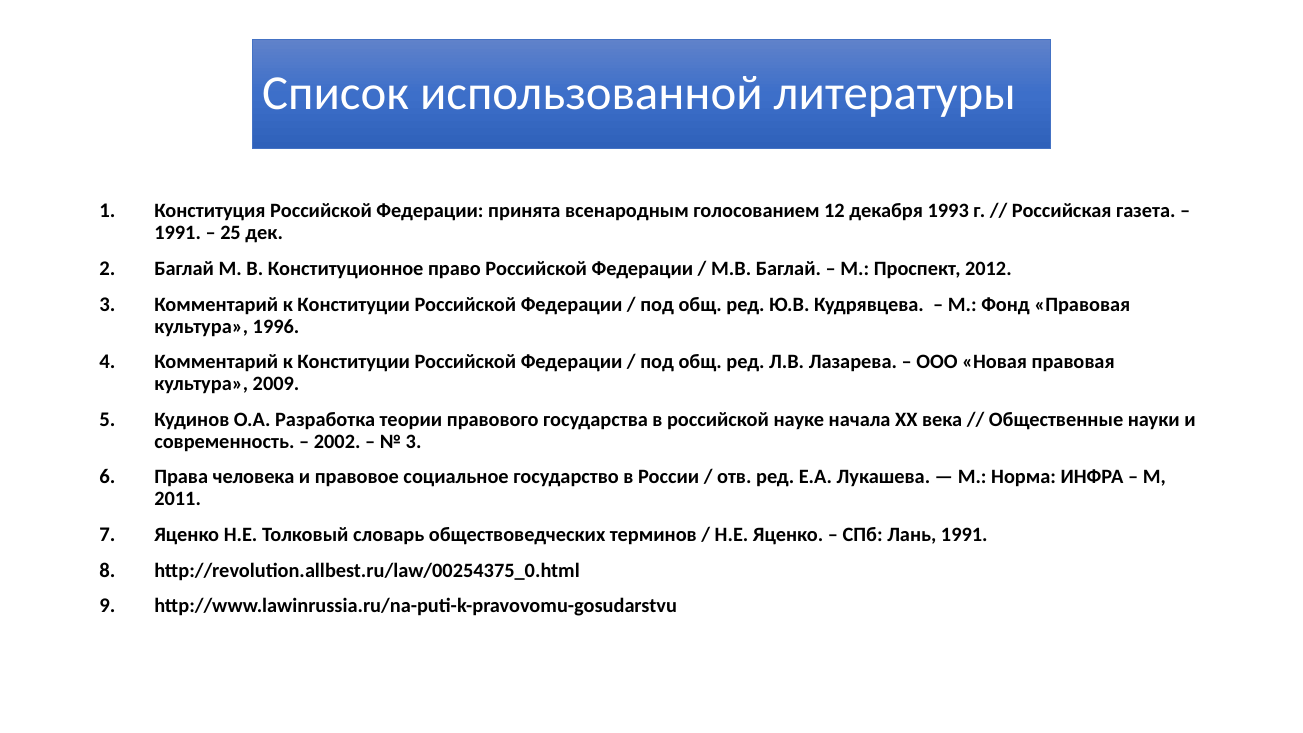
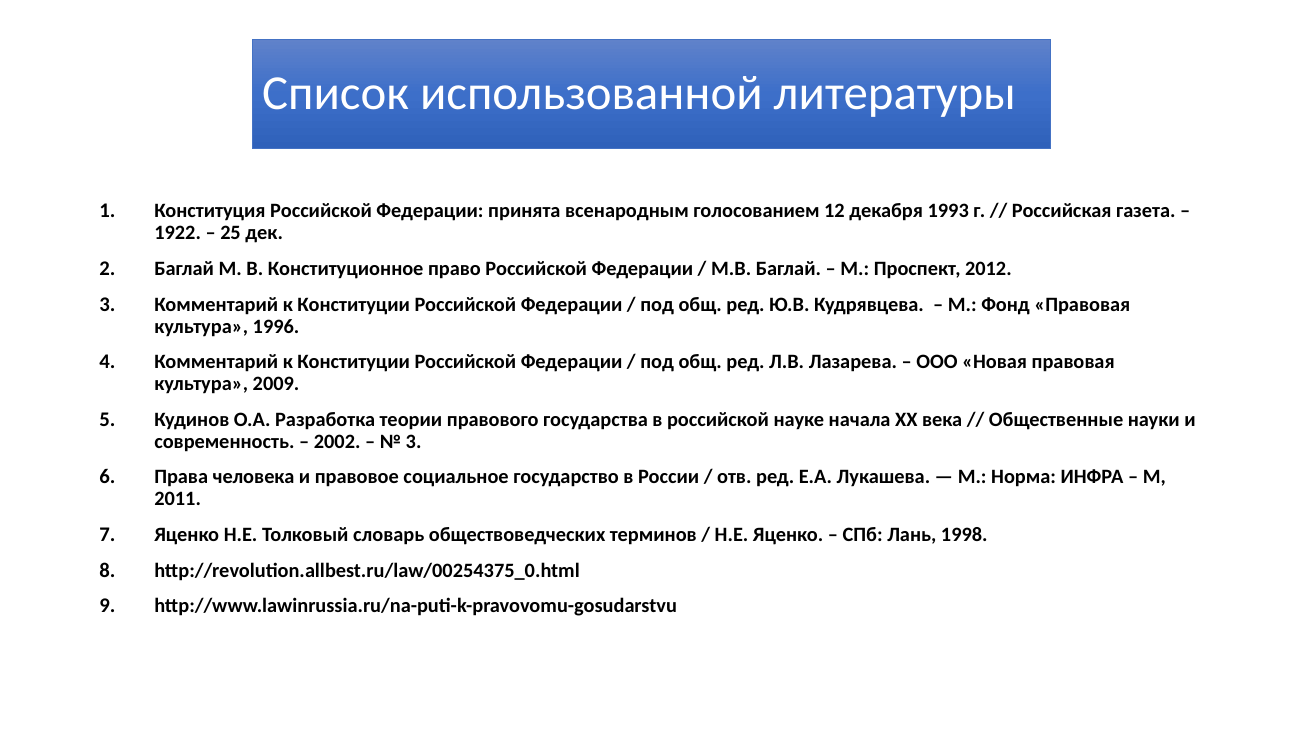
1991: 1991 -> 1922 (178, 233)
Лань 1991: 1991 -> 1998 (964, 535)
